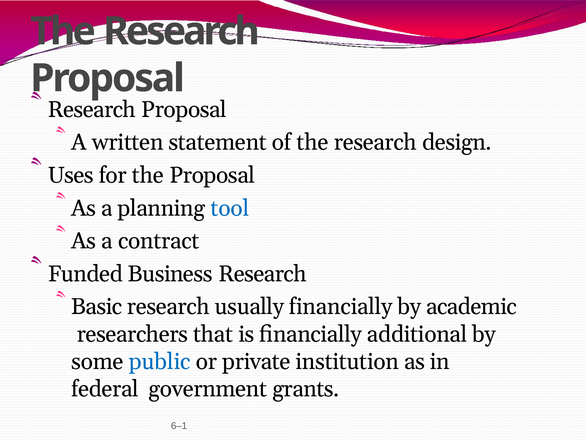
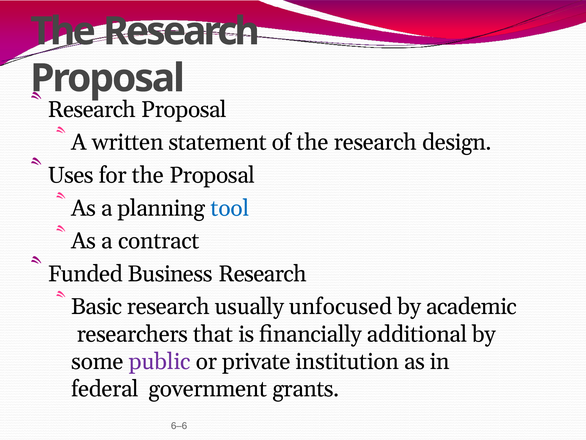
usually financially: financially -> unfocused (341, 306)
public colour: blue -> purple (160, 361)
6–1: 6–1 -> 6–6 (179, 425)
